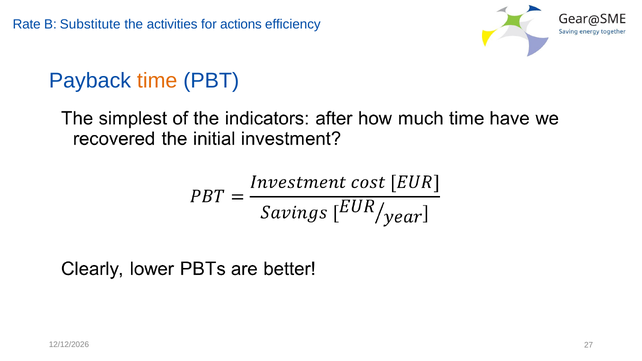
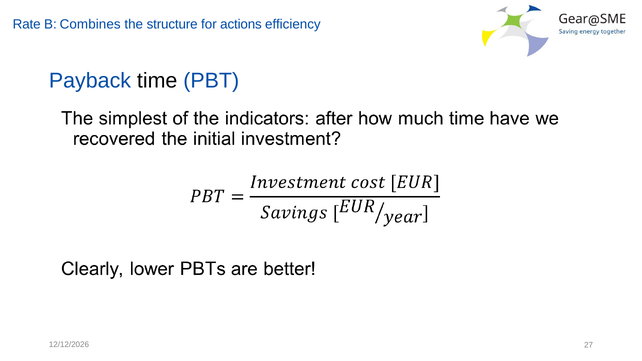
Substitute: Substitute -> Combines (90, 24)
activities: activities -> structure (172, 24)
time colour: orange -> black (157, 81)
